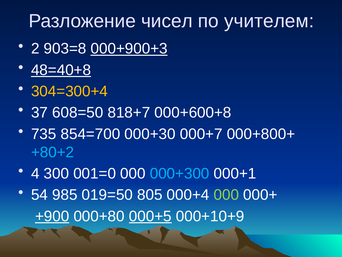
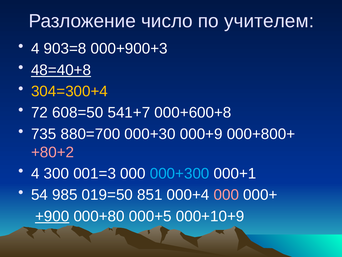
чисел: чисел -> число (167, 21)
2: 2 -> 4 (35, 49)
000+900+3 underline: present -> none (129, 49)
37: 37 -> 72 (39, 112)
818+7: 818+7 -> 541+7 (129, 112)
854=700: 854=700 -> 880=700 (90, 134)
000+7: 000+7 -> 000+9 (201, 134)
+80+2 colour: light blue -> pink (53, 152)
001=0: 001=0 -> 001=3 (95, 173)
805: 805 -> 851 (150, 195)
000 colour: light green -> pink (226, 195)
000+5 underline: present -> none (150, 216)
